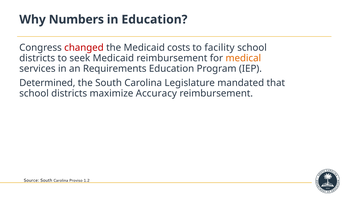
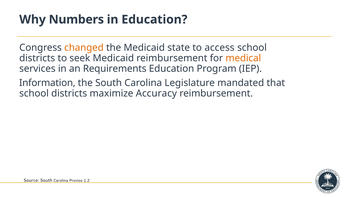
changed colour: red -> orange (84, 48)
costs: costs -> state (179, 48)
facility: facility -> access (219, 48)
Determined: Determined -> Information (47, 83)
